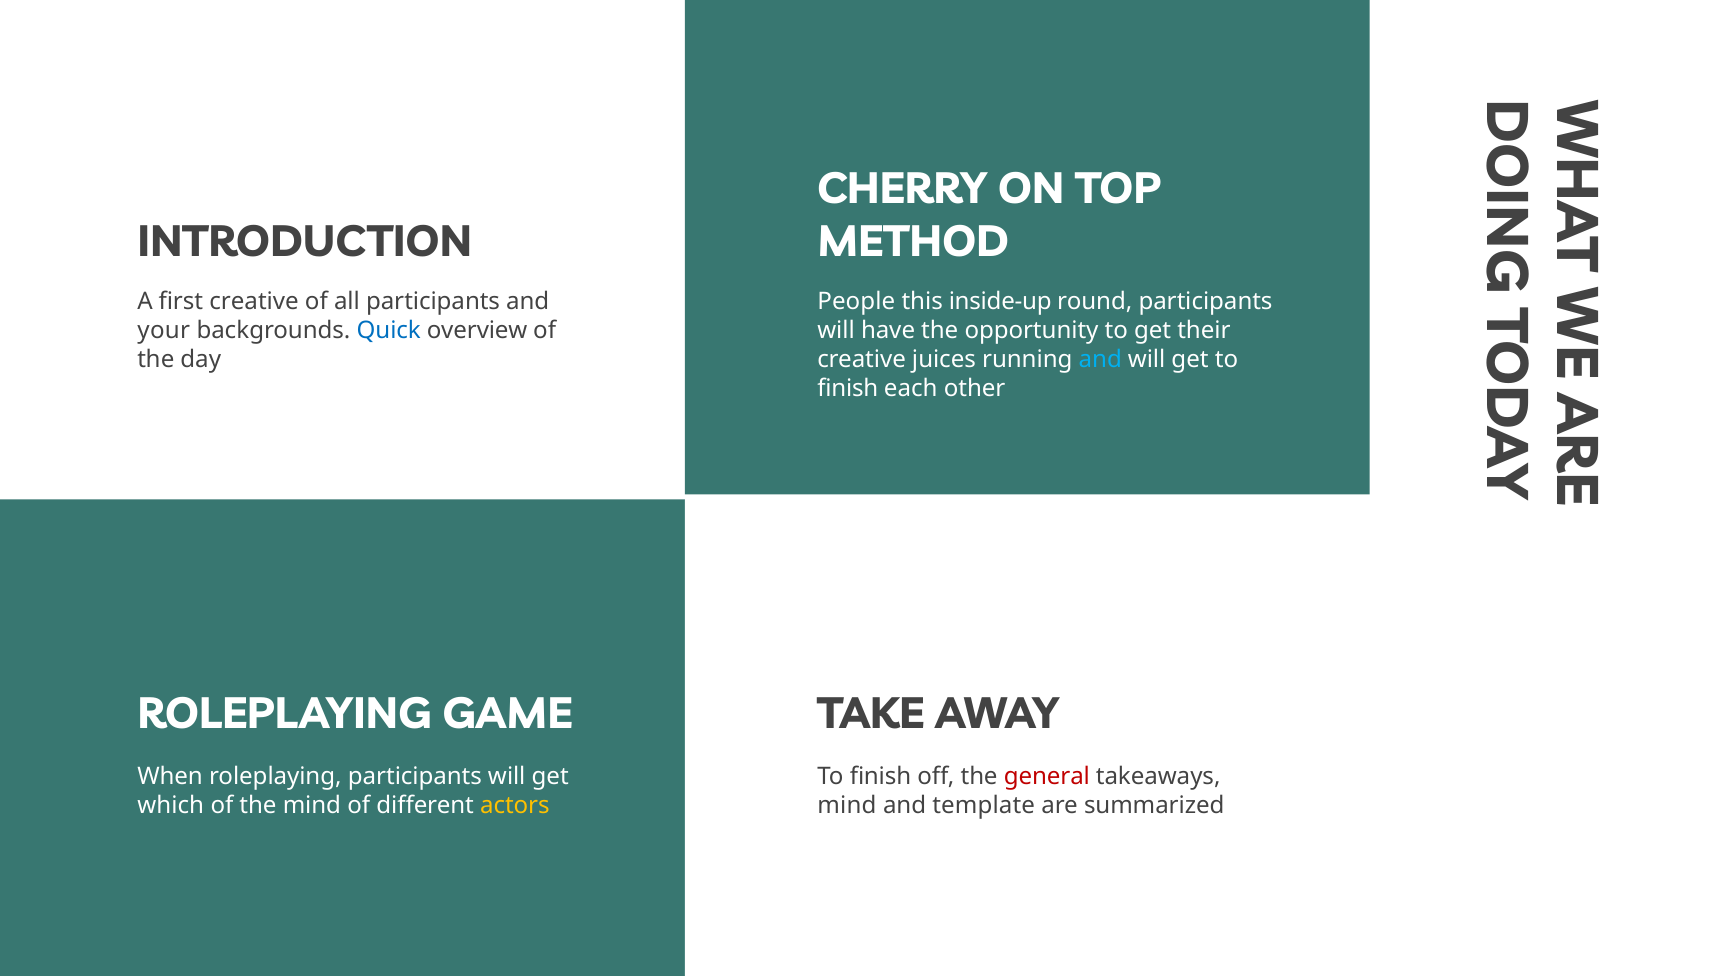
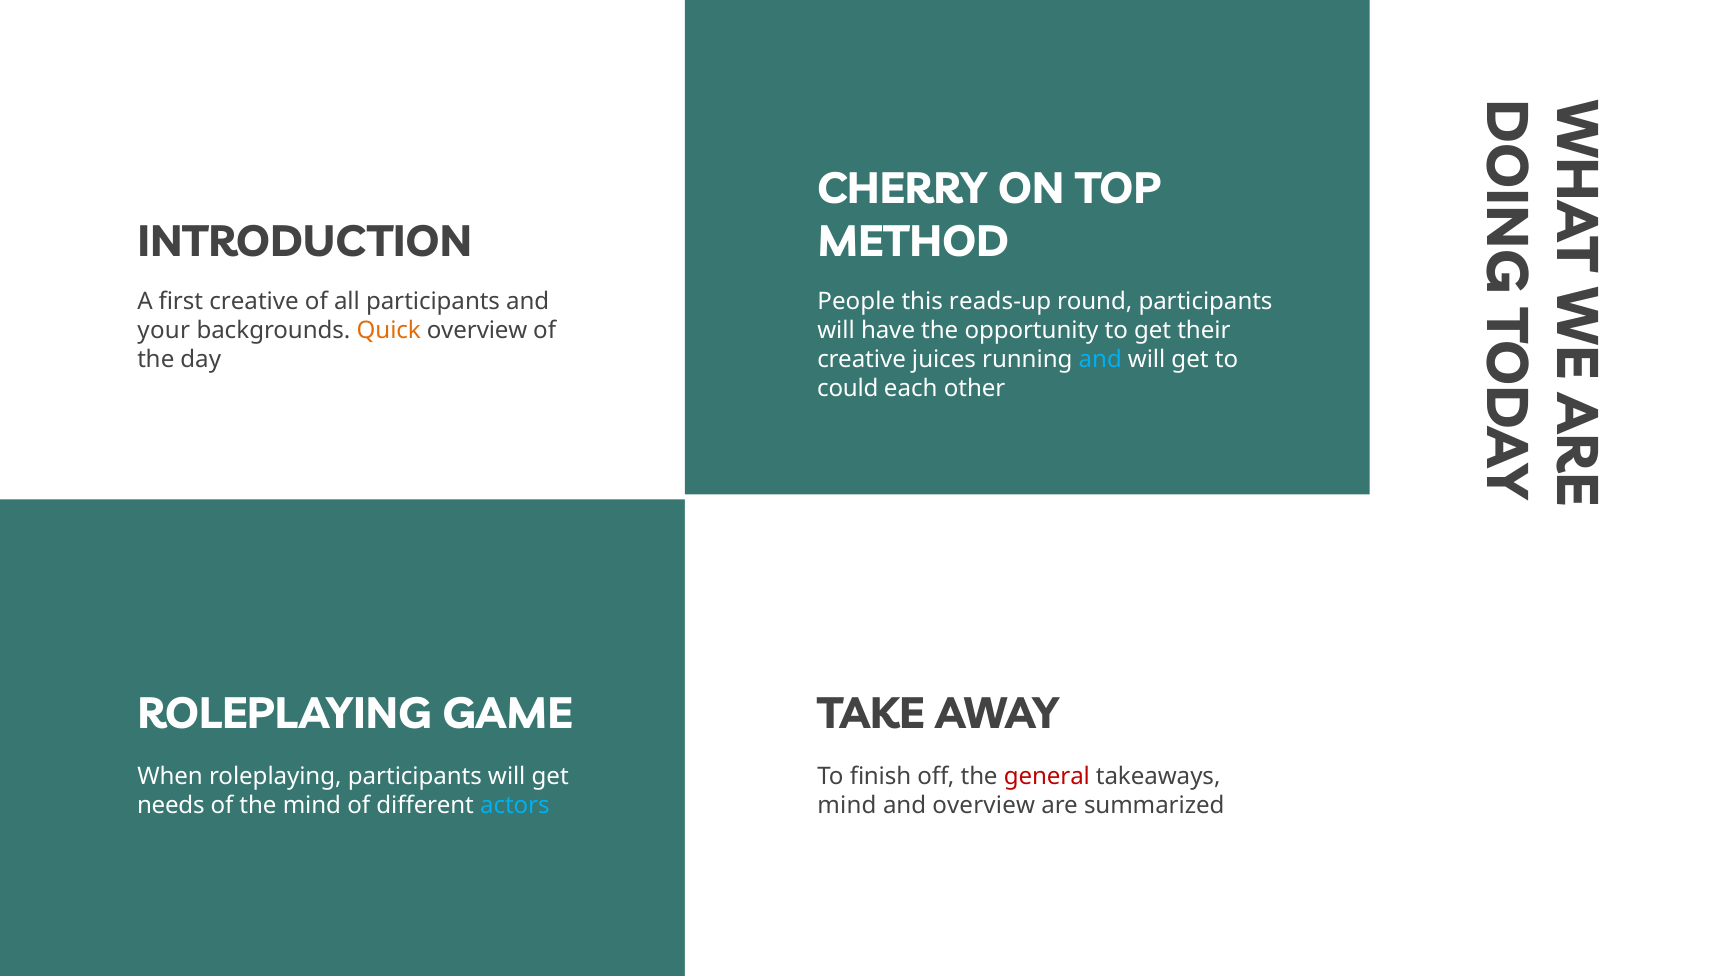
inside-up: inside-up -> reads-up (1000, 301)
Quick colour: blue -> orange (389, 330)
finish: finish -> could (848, 388)
which: which -> needs (171, 806)
actors colour: yellow -> light blue (515, 806)
and template: template -> overview (984, 806)
